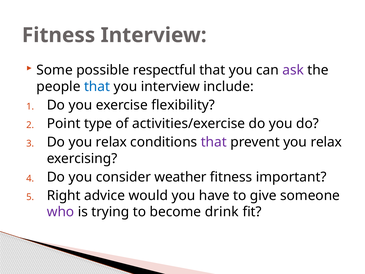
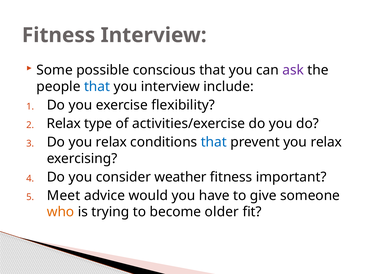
respectful: respectful -> conscious (164, 70)
Point: Point -> Relax (64, 123)
that colour: purple -> blue (214, 142)
Right: Right -> Meet (64, 195)
who colour: purple -> orange (60, 212)
drink: drink -> older (222, 212)
